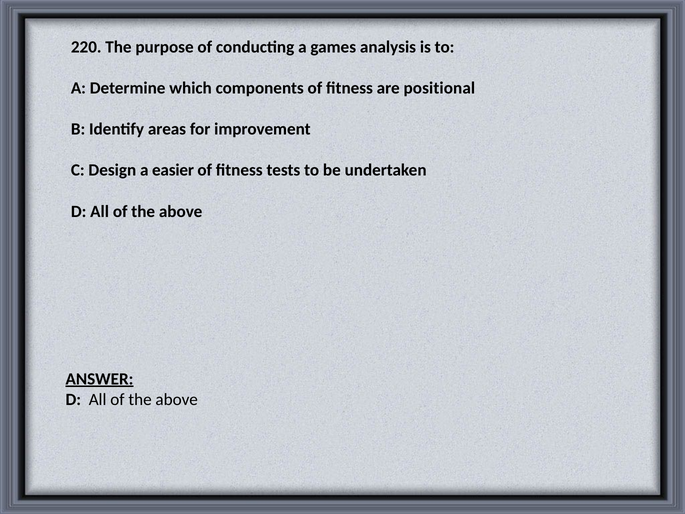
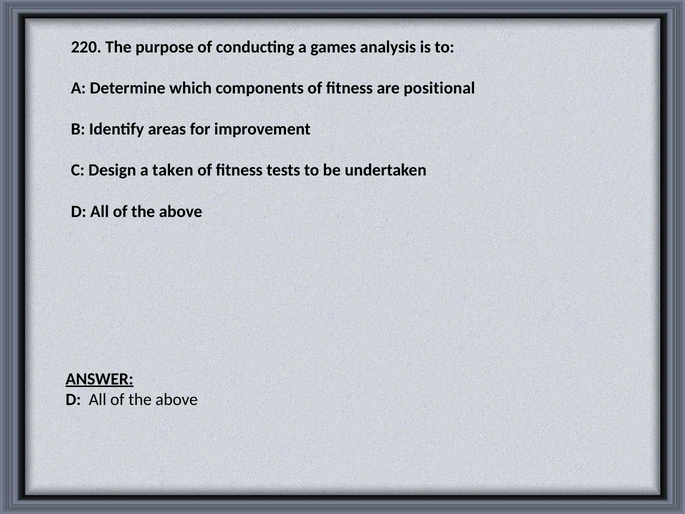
easier: easier -> taken (173, 170)
